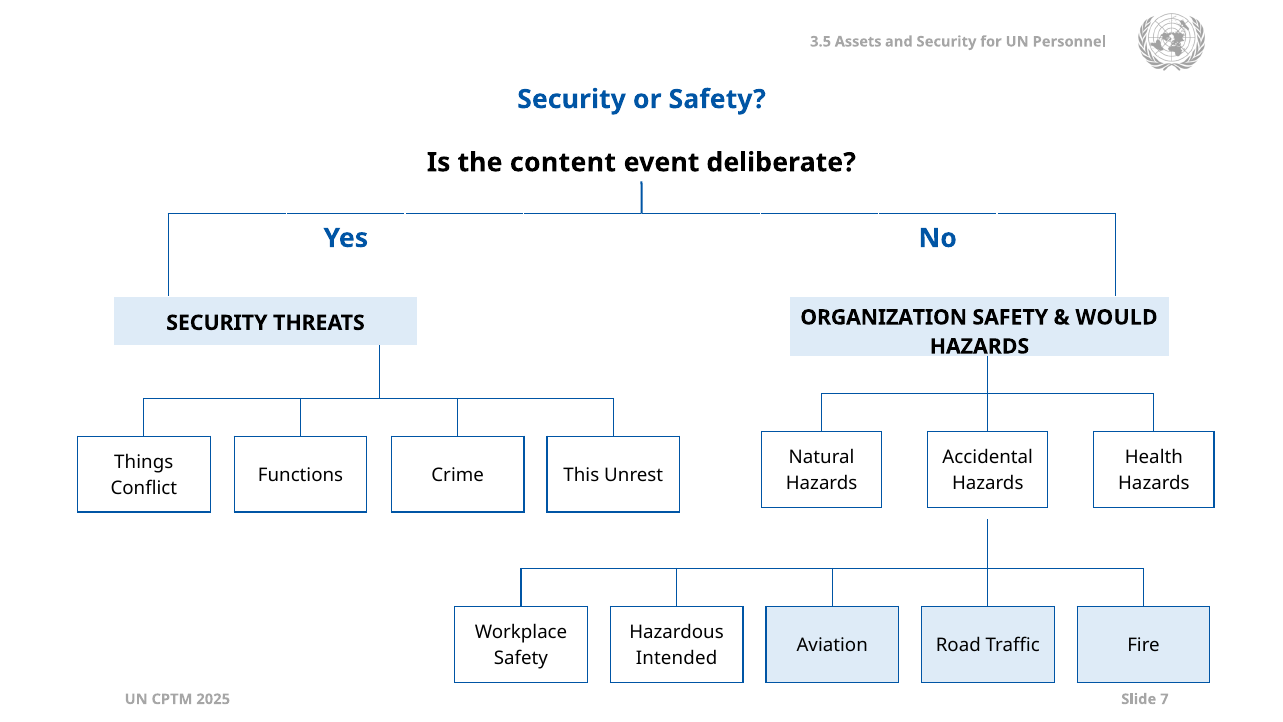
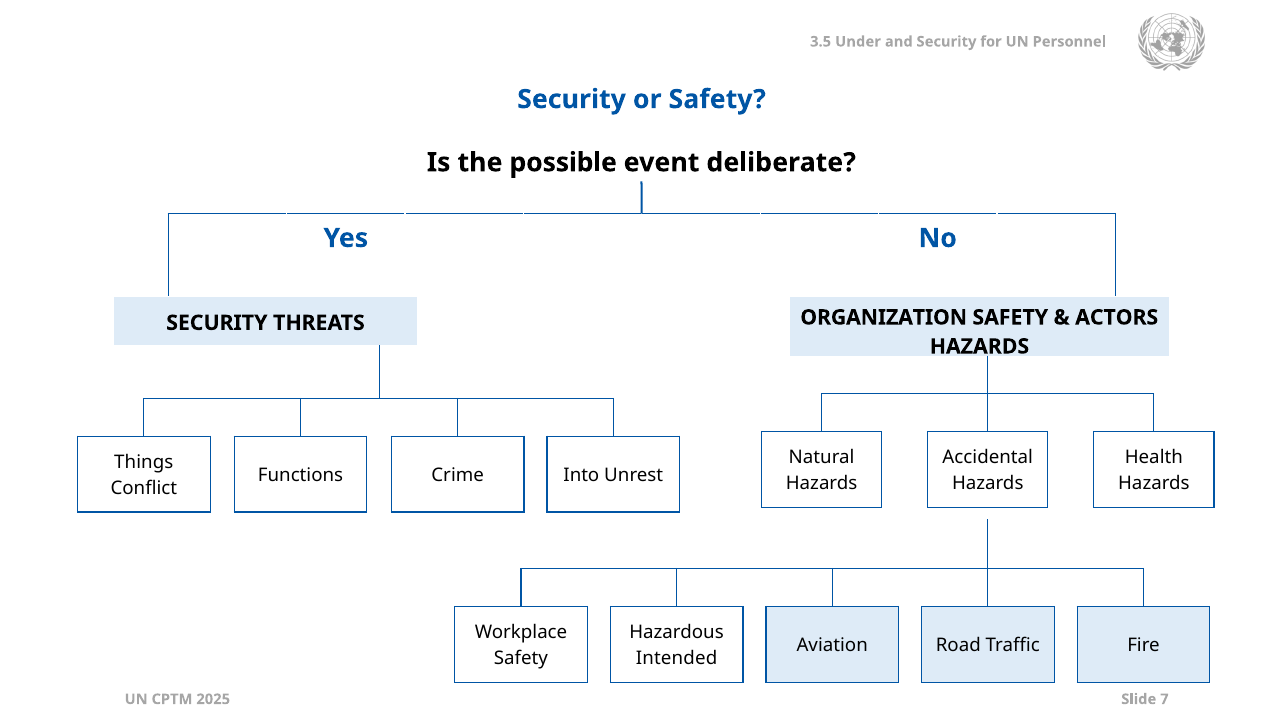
Assets: Assets -> Under (858, 42)
content: content -> possible (563, 162)
WOULD: WOULD -> ACTORS (1117, 317)
This: This -> Into (581, 475)
